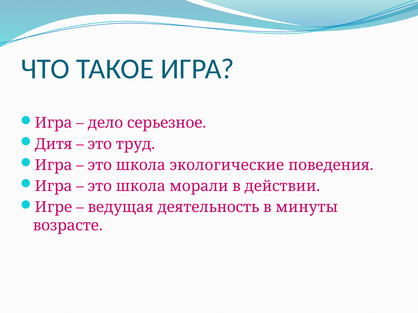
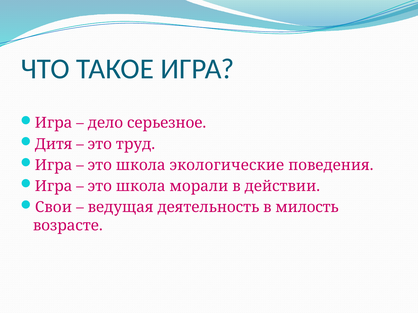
Игре: Игре -> Свои (53, 208)
минуты: минуты -> милость (307, 208)
